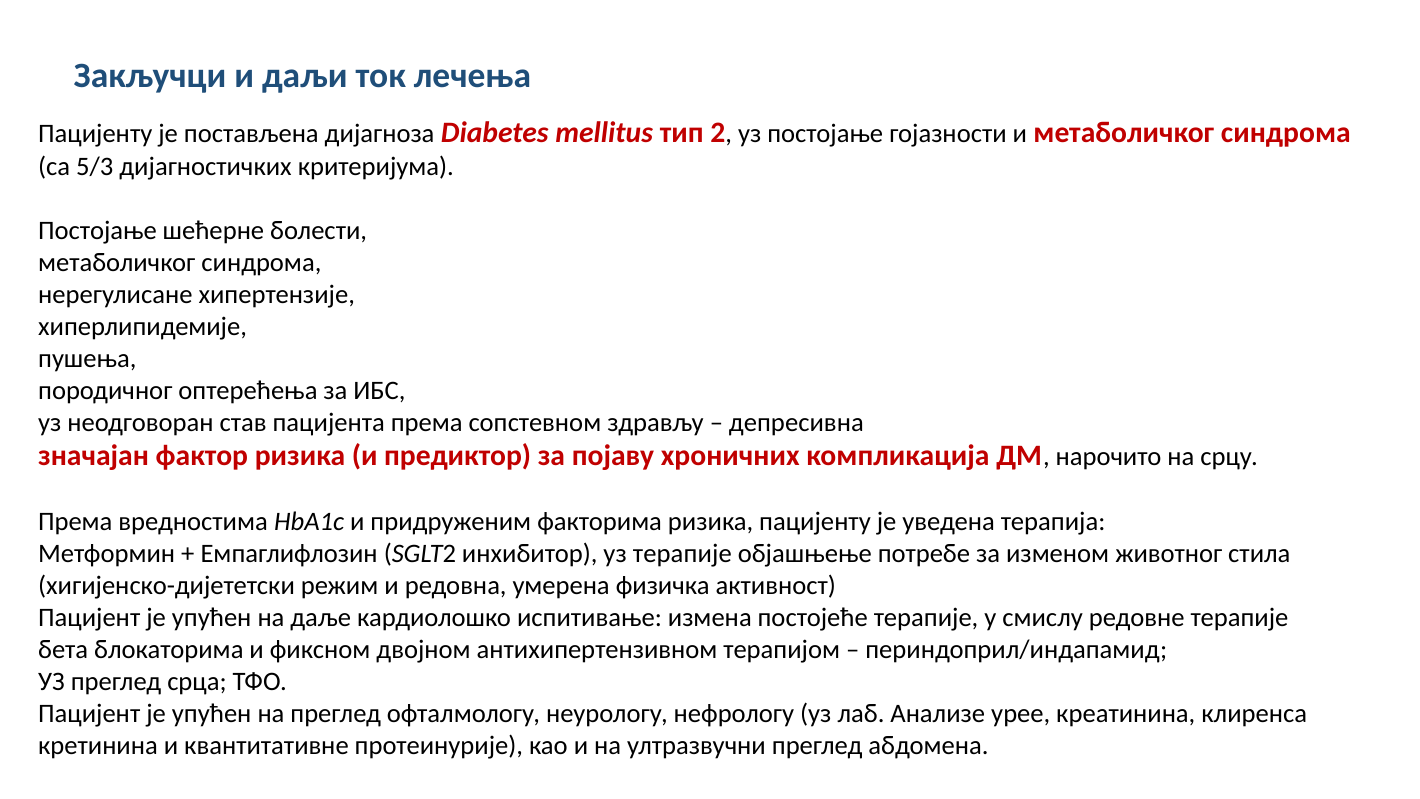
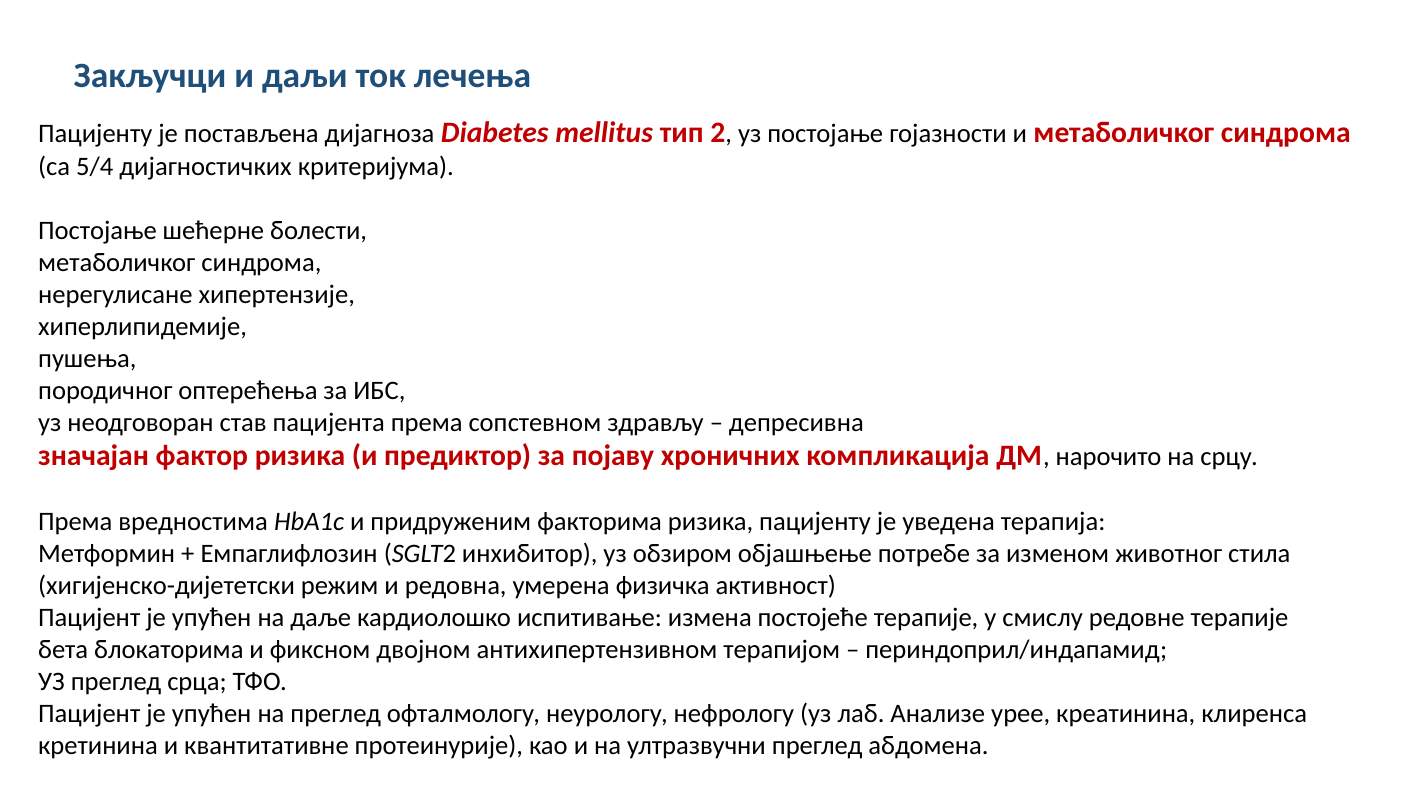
5/3: 5/3 -> 5/4 (95, 167)
уз терапије: терапије -> обзиром (682, 553)
